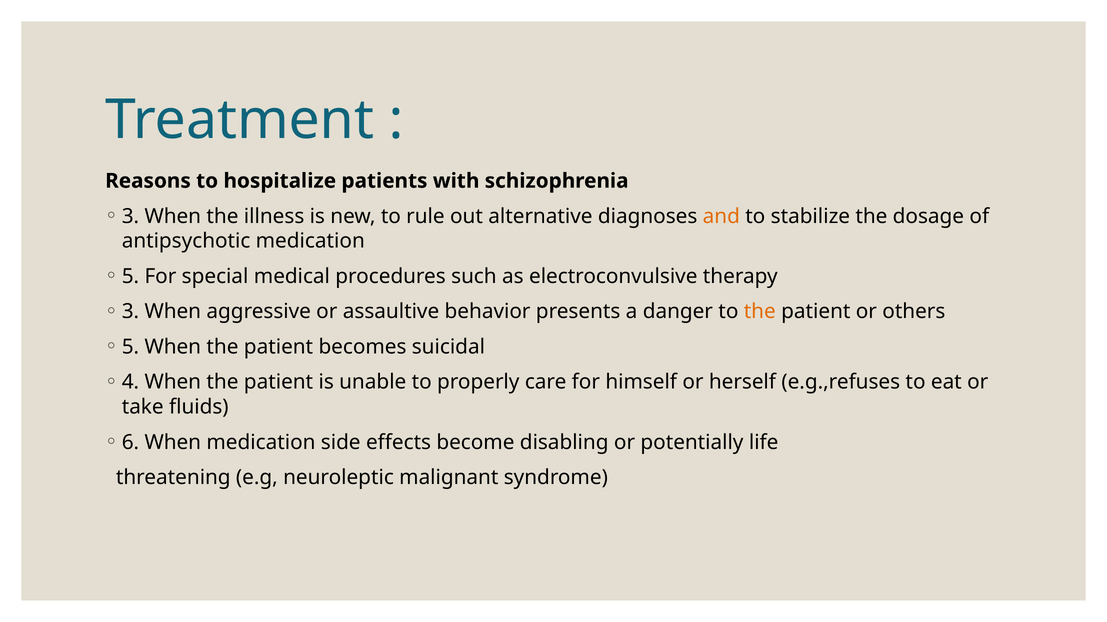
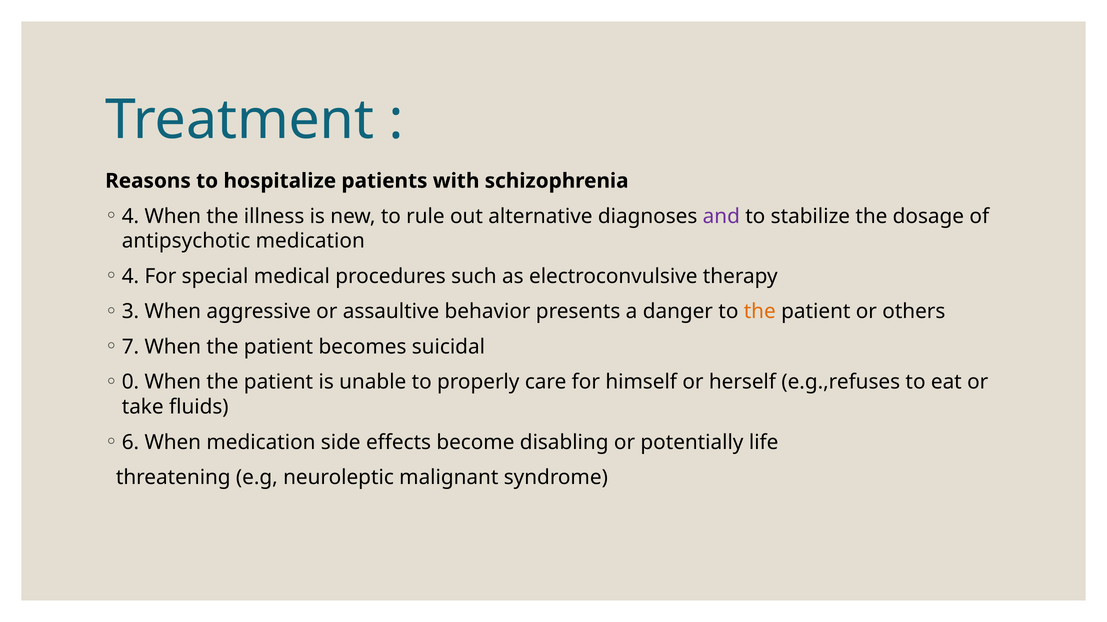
3: 3 -> 4 (130, 216)
and colour: orange -> purple (721, 216)
5: 5 -> 4 (130, 277)
5: 5 -> 7 (130, 347)
4: 4 -> 0 (130, 383)
